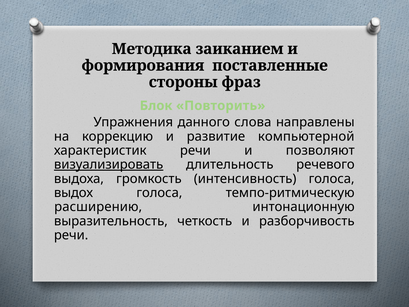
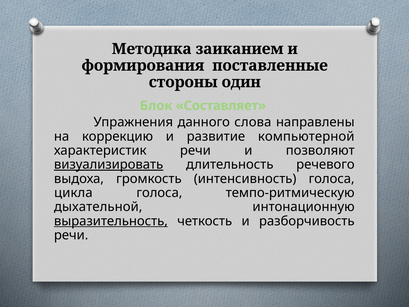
фраз: фраз -> один (241, 82)
Повторить: Повторить -> Составляет (221, 106)
выдох: выдох -> цикла (73, 193)
расширению: расширению -> дыхательной (98, 207)
выразительность underline: none -> present (111, 221)
